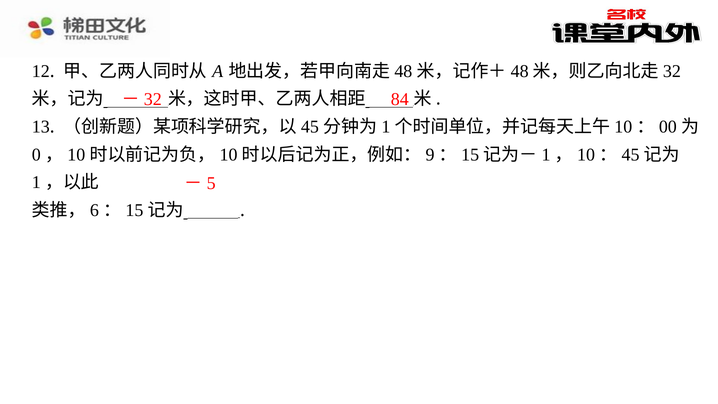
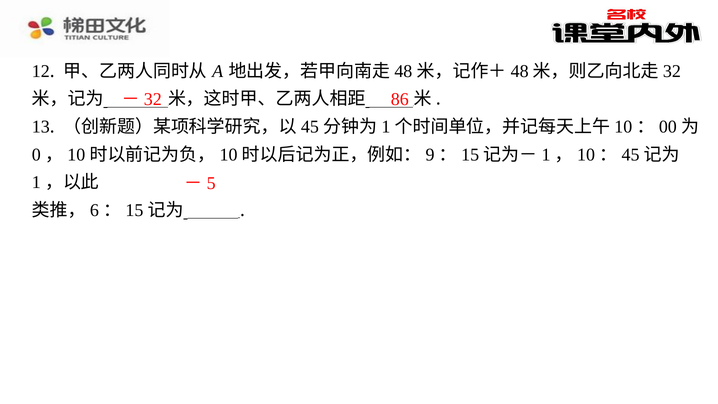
84: 84 -> 86 (400, 99)
